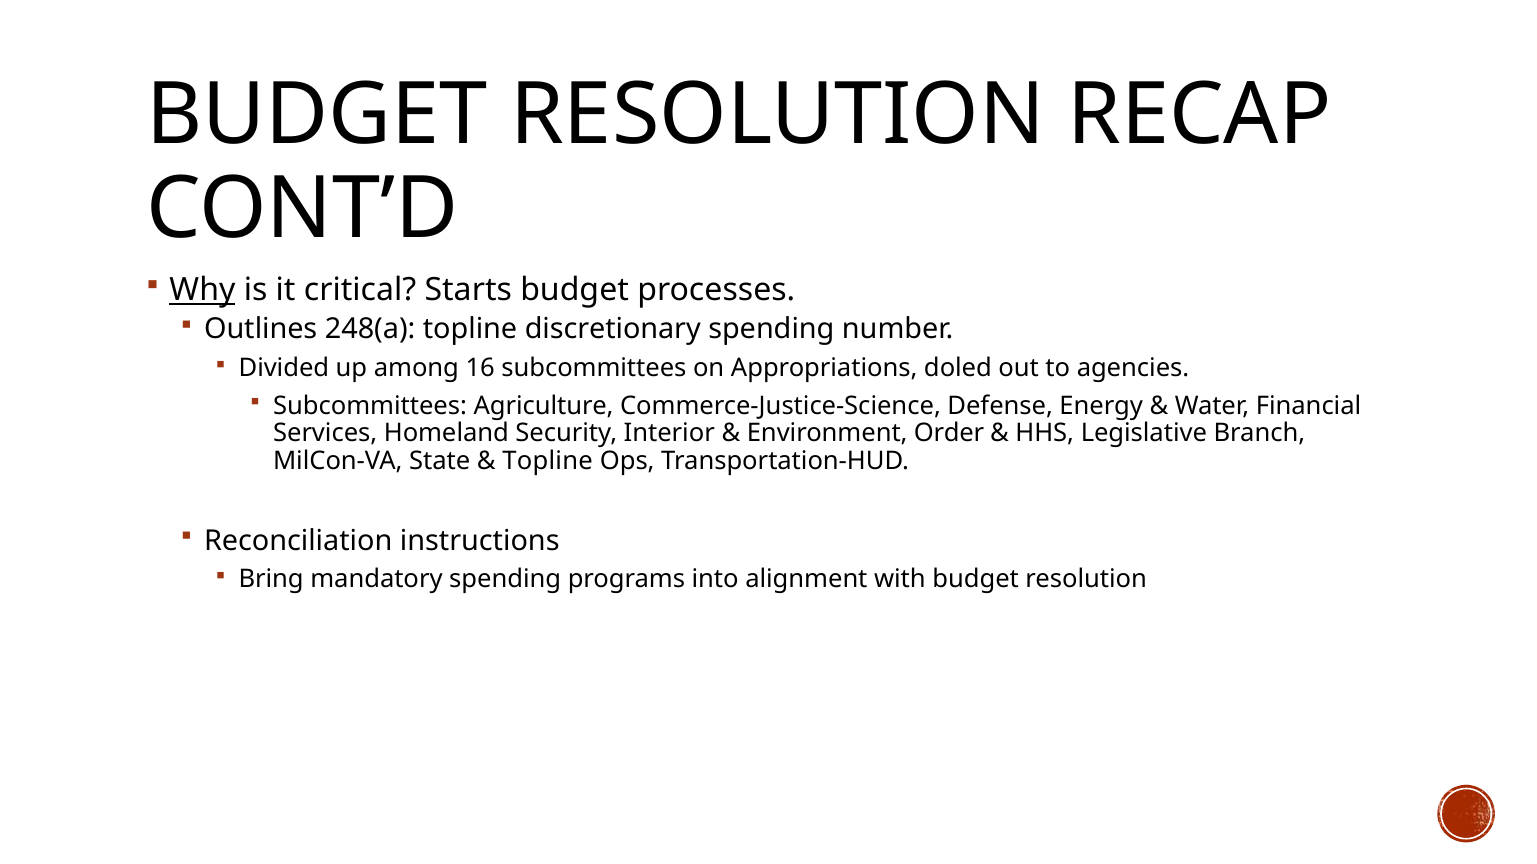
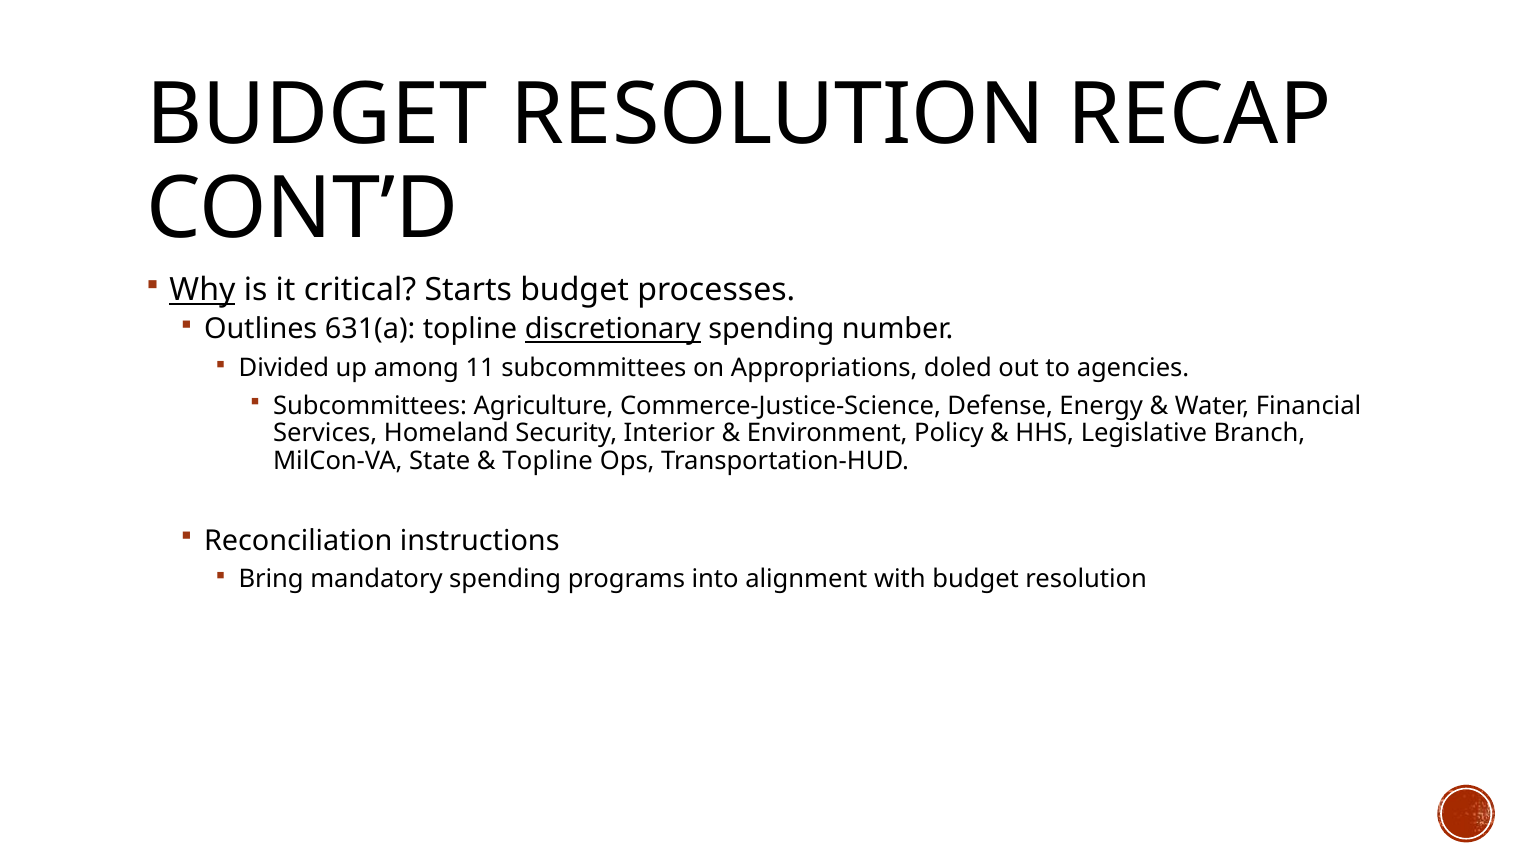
248(a: 248(a -> 631(a (370, 330)
discretionary underline: none -> present (613, 330)
16: 16 -> 11 (480, 369)
Order: Order -> Policy (949, 433)
